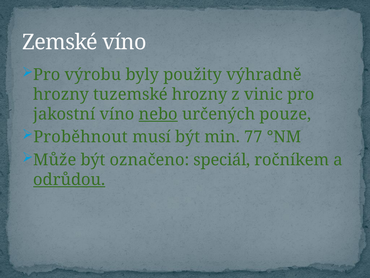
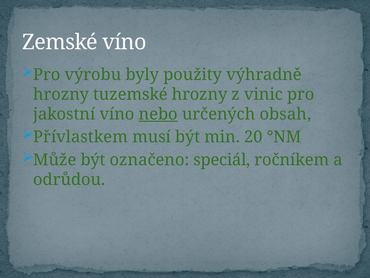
pouze: pouze -> obsah (285, 114)
Proběhnout: Proběhnout -> Přívlastkem (81, 137)
77: 77 -> 20 (253, 137)
odrůdou underline: present -> none (69, 179)
